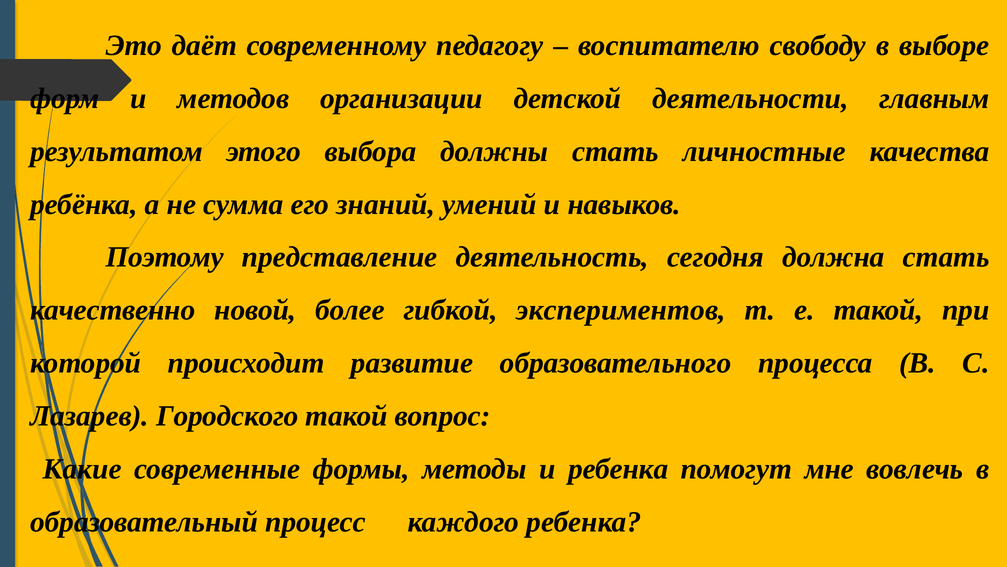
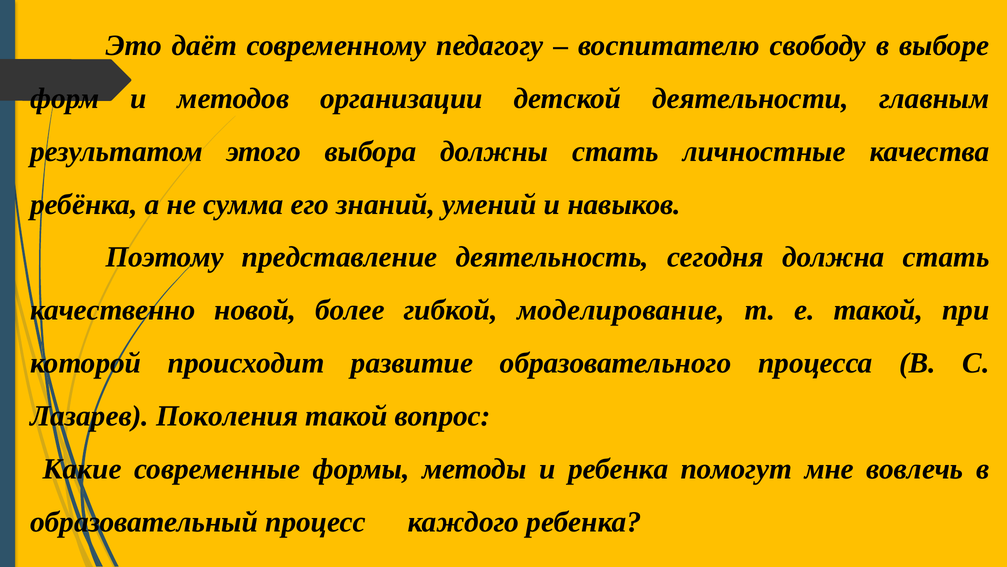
экспериментов: экспериментов -> моделирование (621, 310)
Городского: Городского -> Поколения (227, 416)
